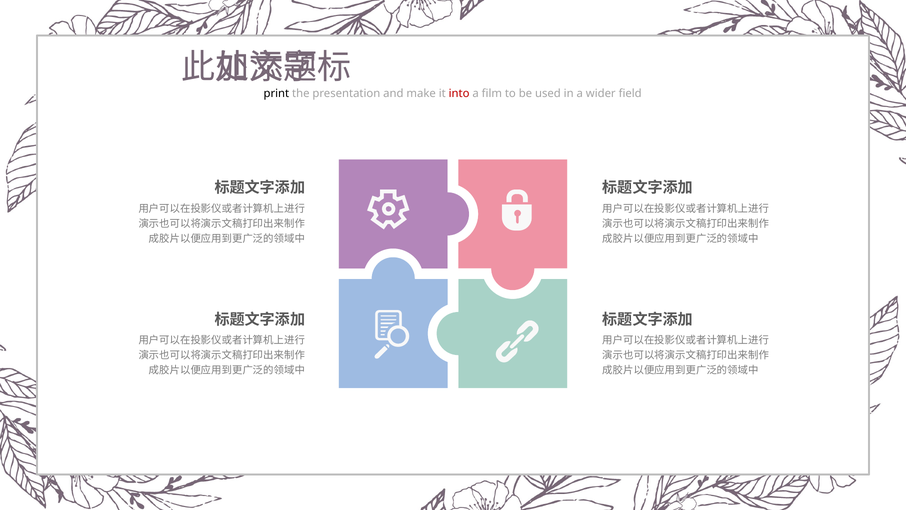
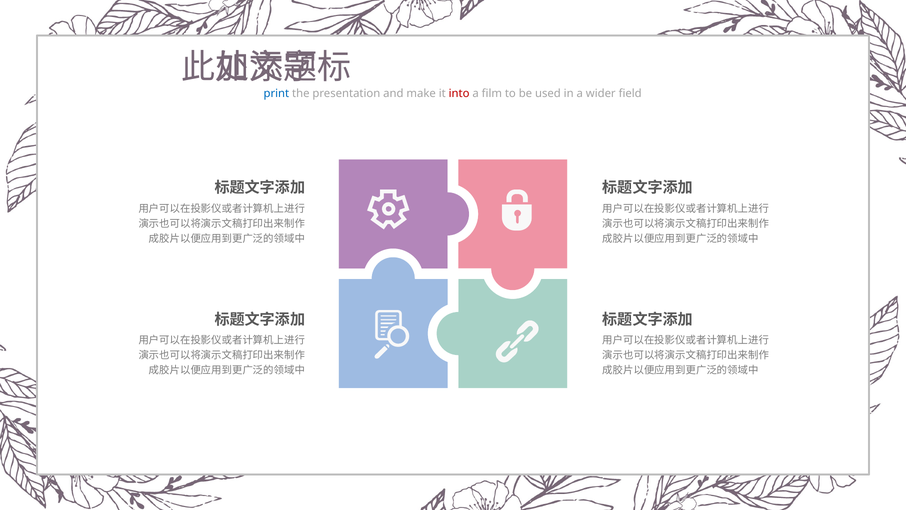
print colour: black -> blue (276, 94)
